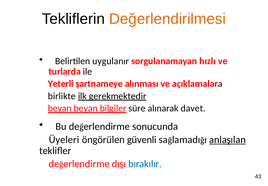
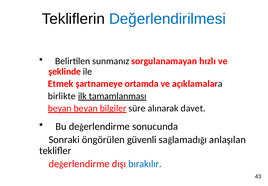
Değerlendirilmesi colour: orange -> blue (167, 19)
uygulanır: uygulanır -> sunmanız (111, 61)
turlarda: turlarda -> şeklinde (65, 71)
Yeterli: Yeterli -> Etmek (61, 84)
alınması: alınması -> ortamda (142, 84)
gerekmektedir: gerekmektedir -> tamamlanması (118, 96)
Üyeleri: Üyeleri -> Sonraki (64, 139)
anlaşılan underline: present -> none (227, 139)
